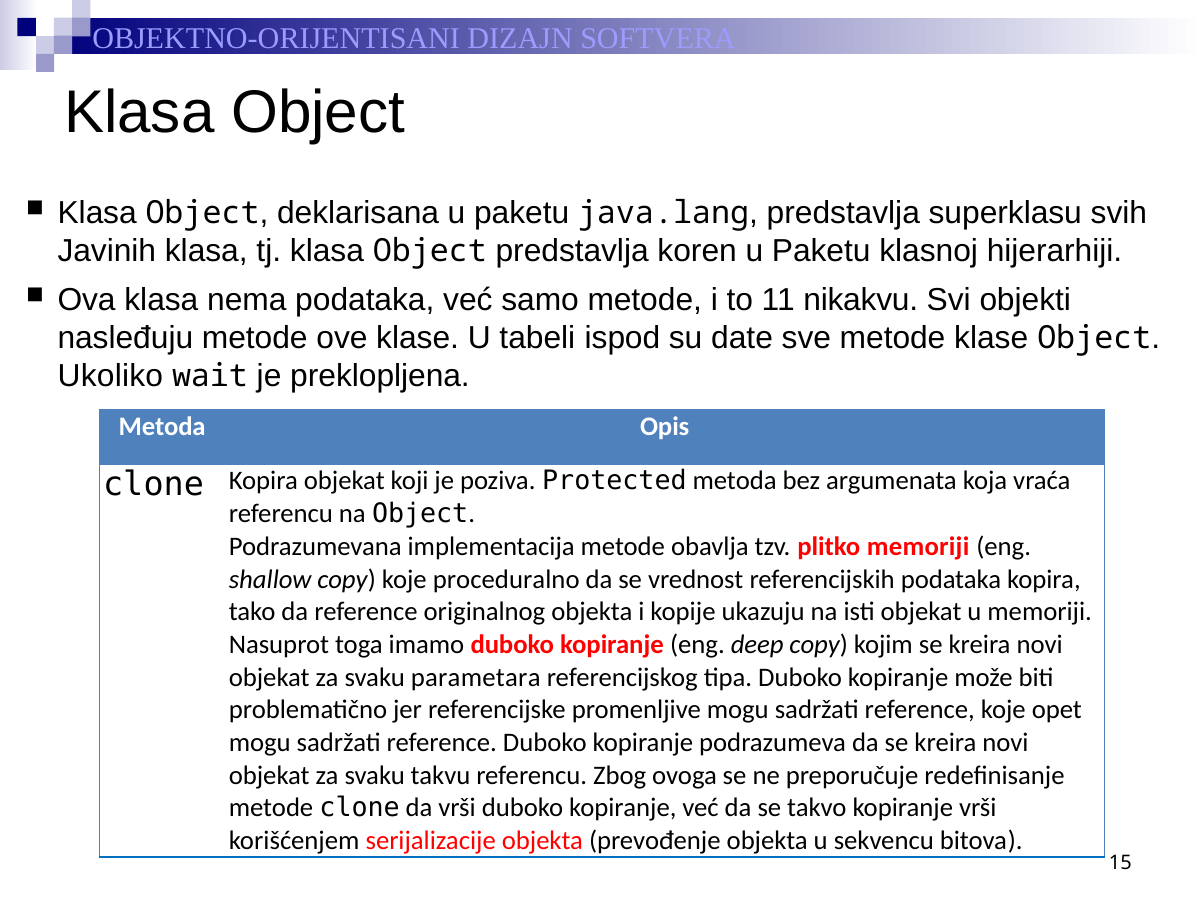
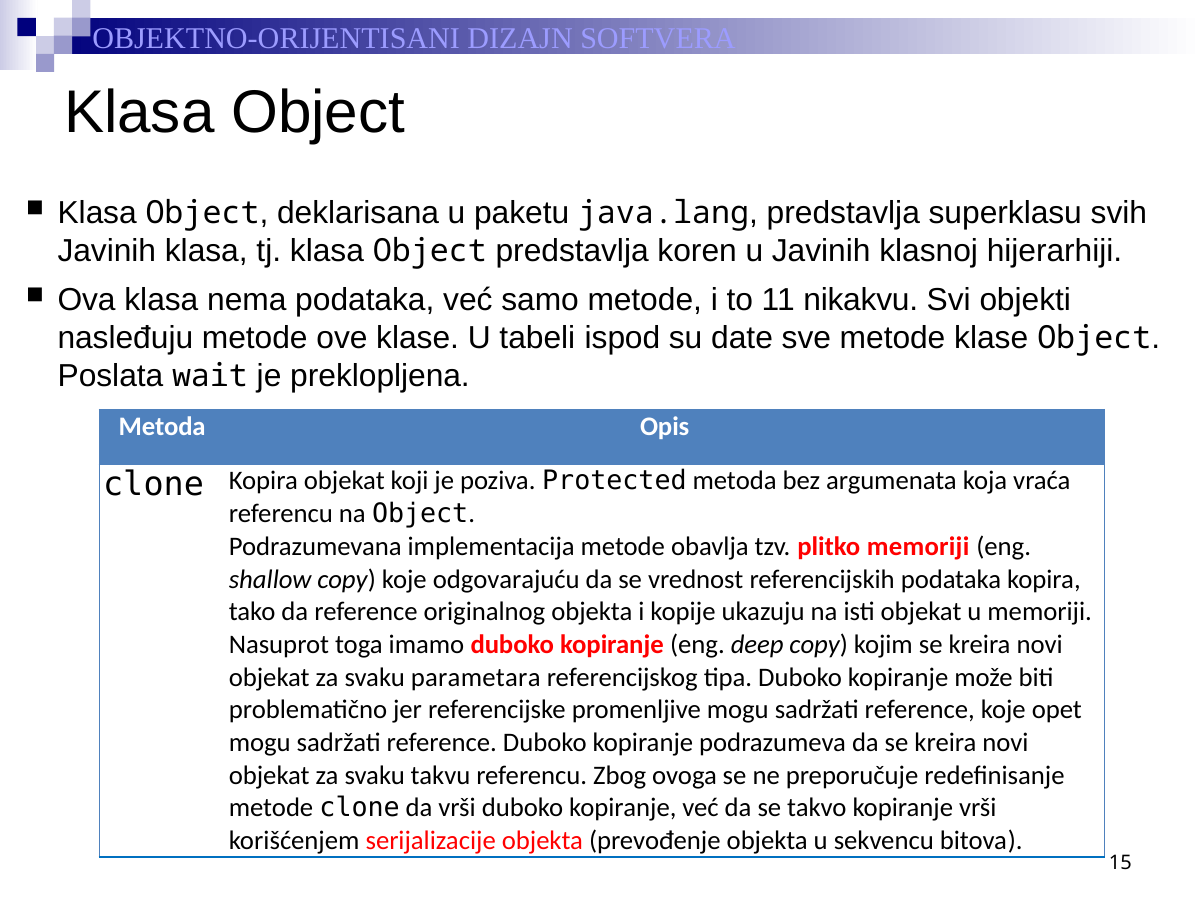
koren u Paketu: Paketu -> Javinih (821, 251)
Ukoliko: Ukoliko -> Poslata (110, 376)
proceduralno: proceduralno -> odgovarajuću (506, 579)
